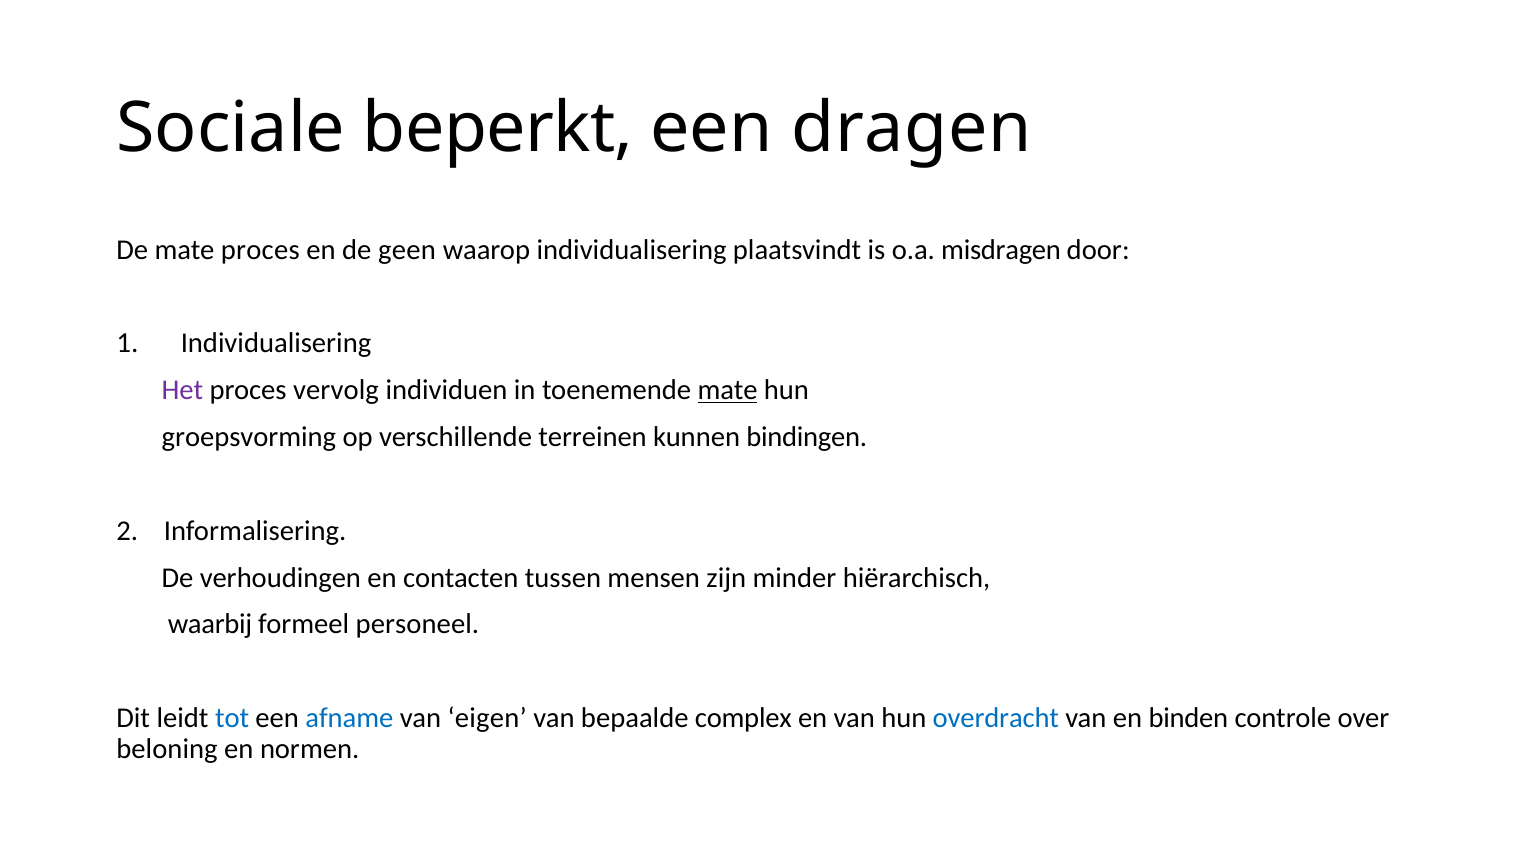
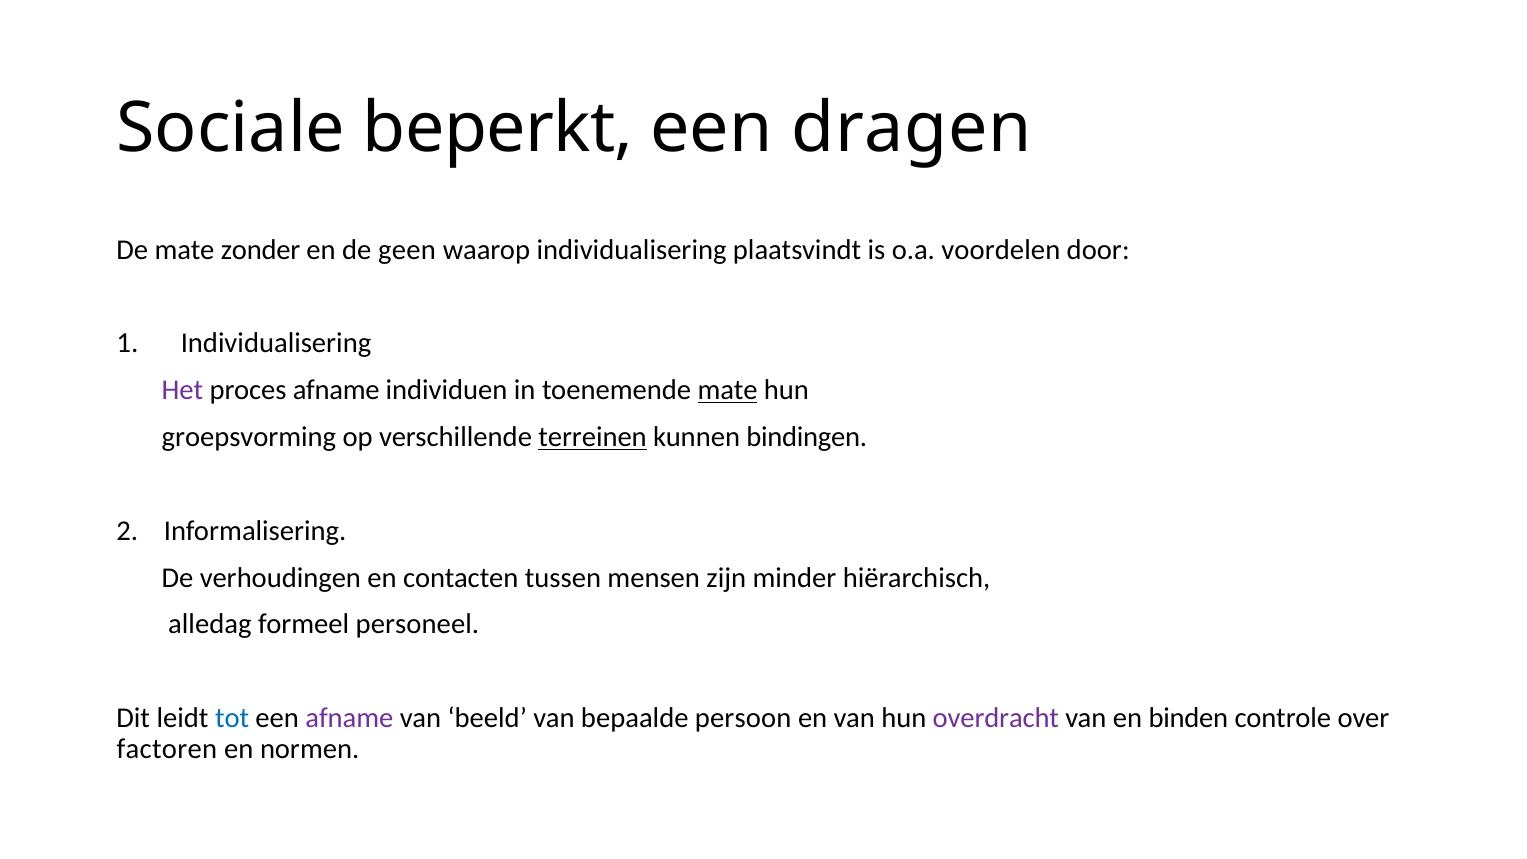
mate proces: proces -> zonder (261, 250)
misdragen: misdragen -> voordelen (1001, 250)
proces vervolg: vervolg -> afname (336, 390)
terreinen underline: none -> present (593, 437)
waarbij: waarbij -> alledag (210, 624)
afname colour: blue -> purple (349, 718)
eigen: eigen -> beeld (487, 718)
complex: complex -> persoon (743, 718)
overdracht colour: blue -> purple (996, 718)
beloning: beloning -> factoren (167, 749)
